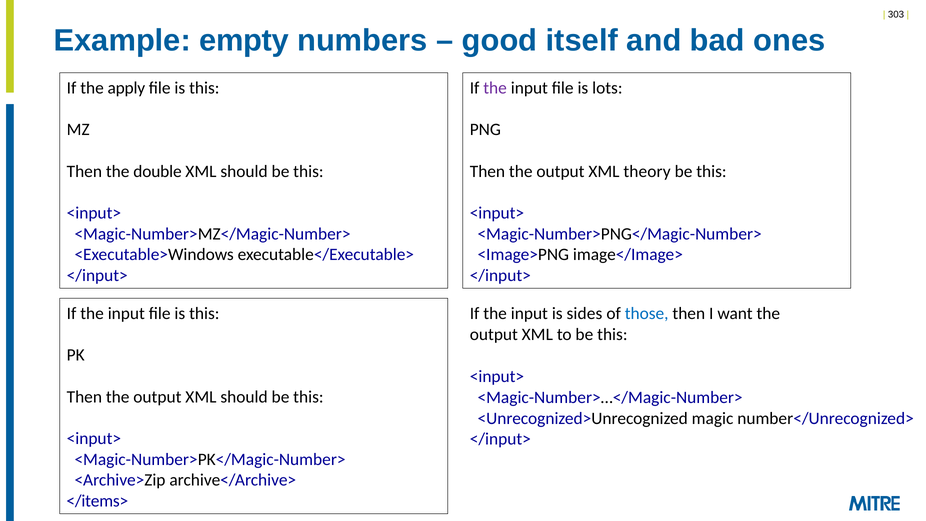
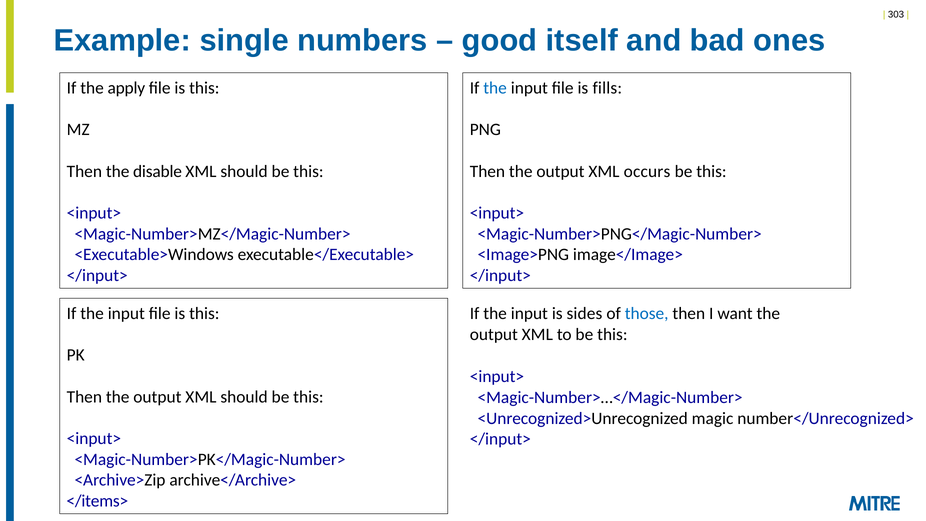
empty: empty -> single (244, 41)
the colour: purple -> blue (495, 88)
lots: lots -> fills (607, 88)
double: double -> disable (157, 171)
theory: theory -> occurs (647, 171)
